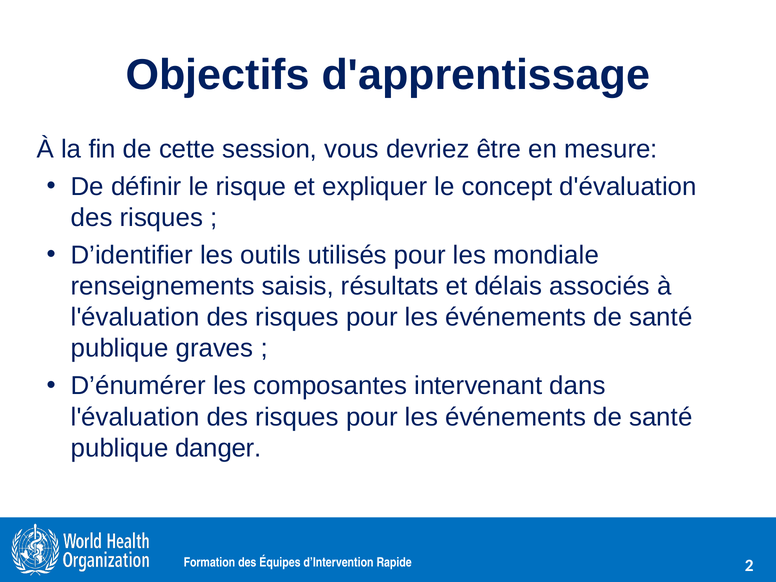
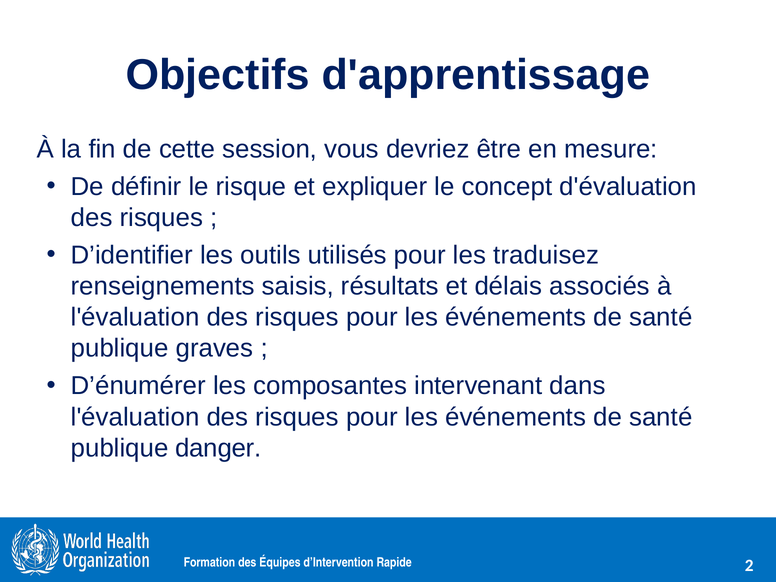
mondiale: mondiale -> traduisez (546, 255)
